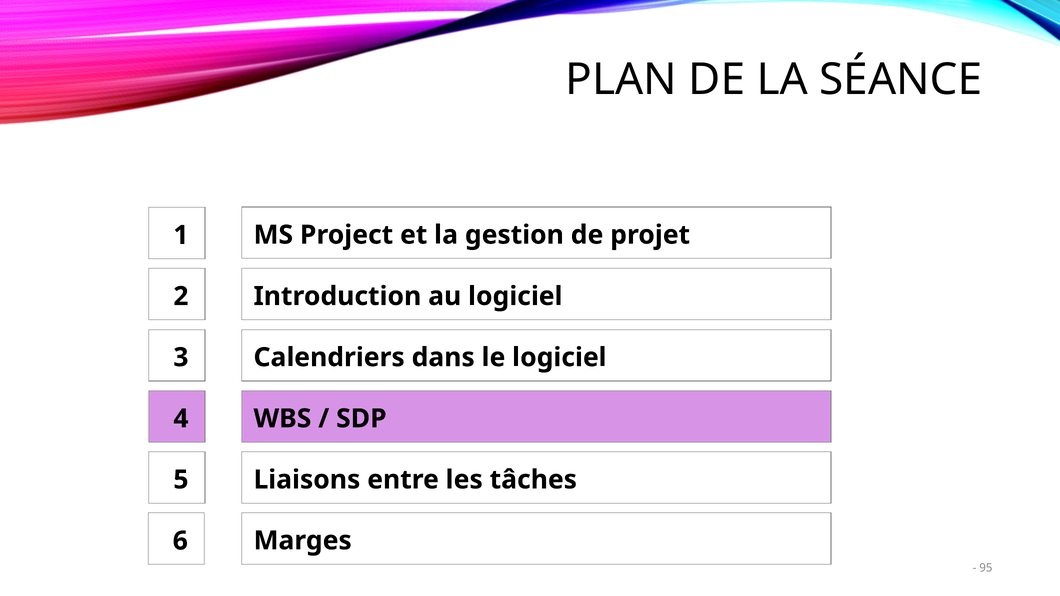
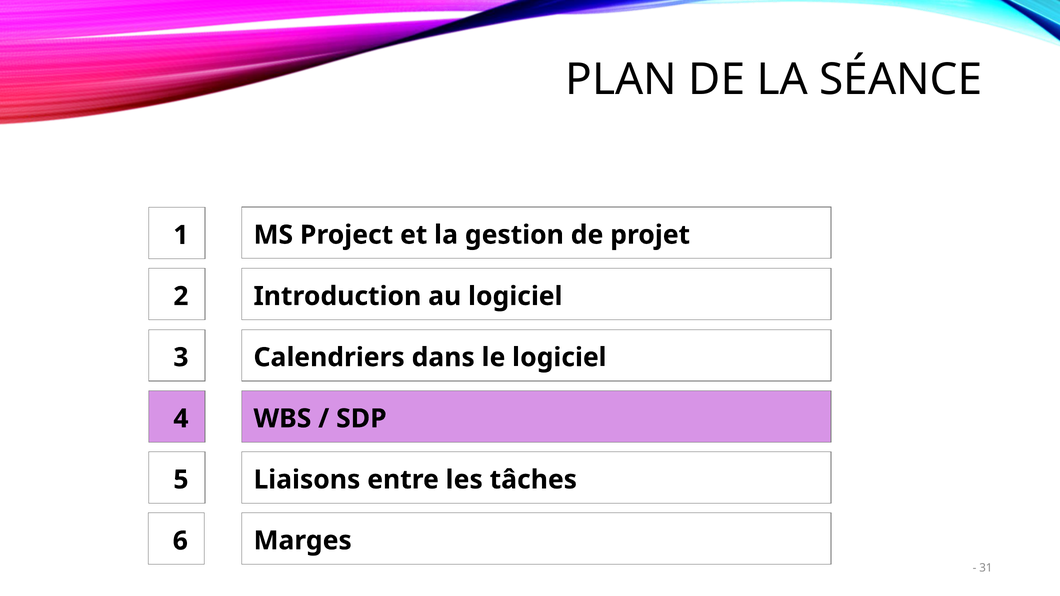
95: 95 -> 31 (986, 568)
